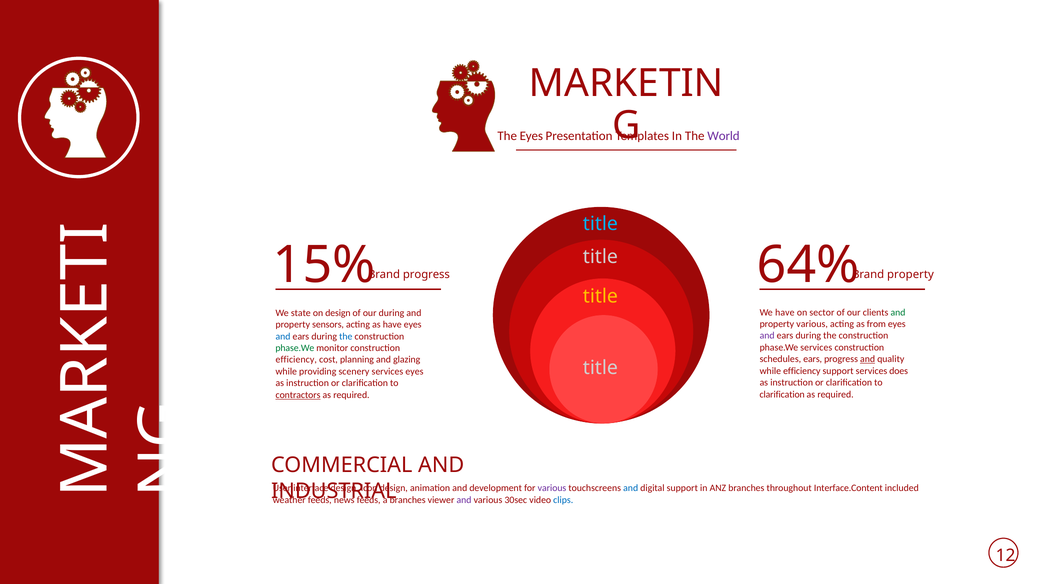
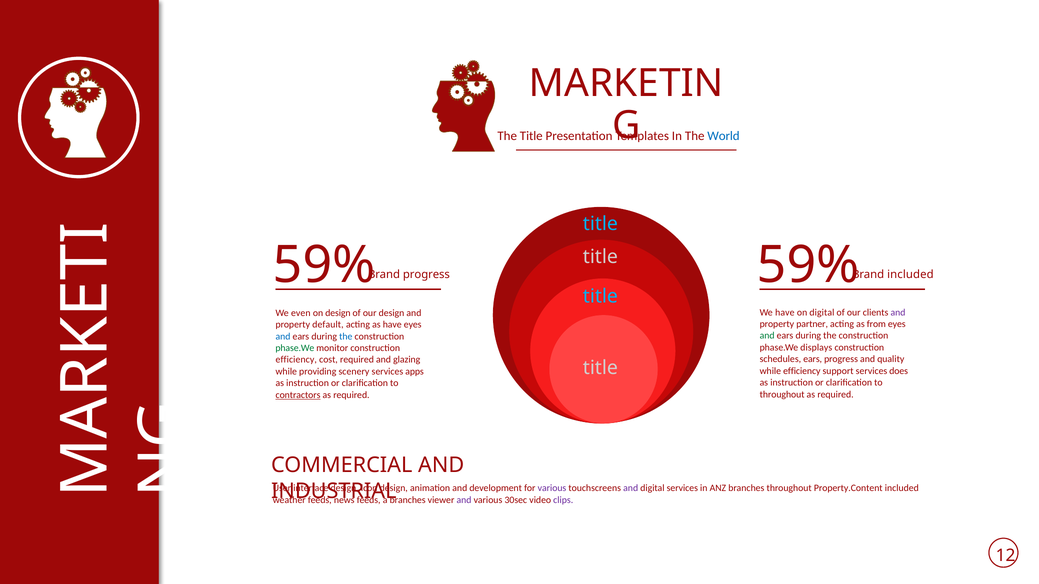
Eyes: Eyes -> Title (531, 136)
World colour: purple -> blue (724, 136)
15%: 15% -> 59% (324, 265)
64%: 64% -> 59% (808, 265)
Brand property: property -> included (910, 275)
title colour: yellow -> light blue (600, 296)
on sector: sector -> digital (822, 313)
and colour: green -> purple (898, 313)
state: state -> even (301, 313)
our during: during -> design (392, 313)
property various: various -> partner (812, 324)
sensors: sensors -> default (328, 325)
and colour: purple -> green (767, 336)
phase.We services: services -> displays (816, 348)
and underline: present -> none (868, 359)
cost planning: planning -> required (357, 360)
services eyes: eyes -> apps (415, 372)
clarification: clarification -> throughout (782, 395)
and colour: blue -> purple (631, 488)
digital support: support -> services (682, 488)
Interface.Content: Interface.Content -> Property.Content (848, 488)
clips colour: blue -> purple (563, 500)
